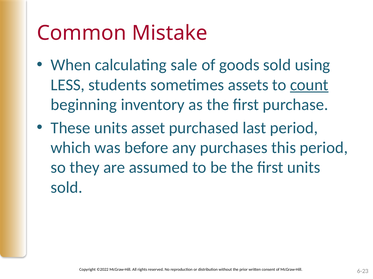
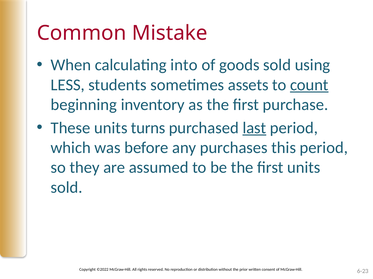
sale: sale -> into (184, 65)
asset: asset -> turns (148, 128)
last underline: none -> present (254, 128)
